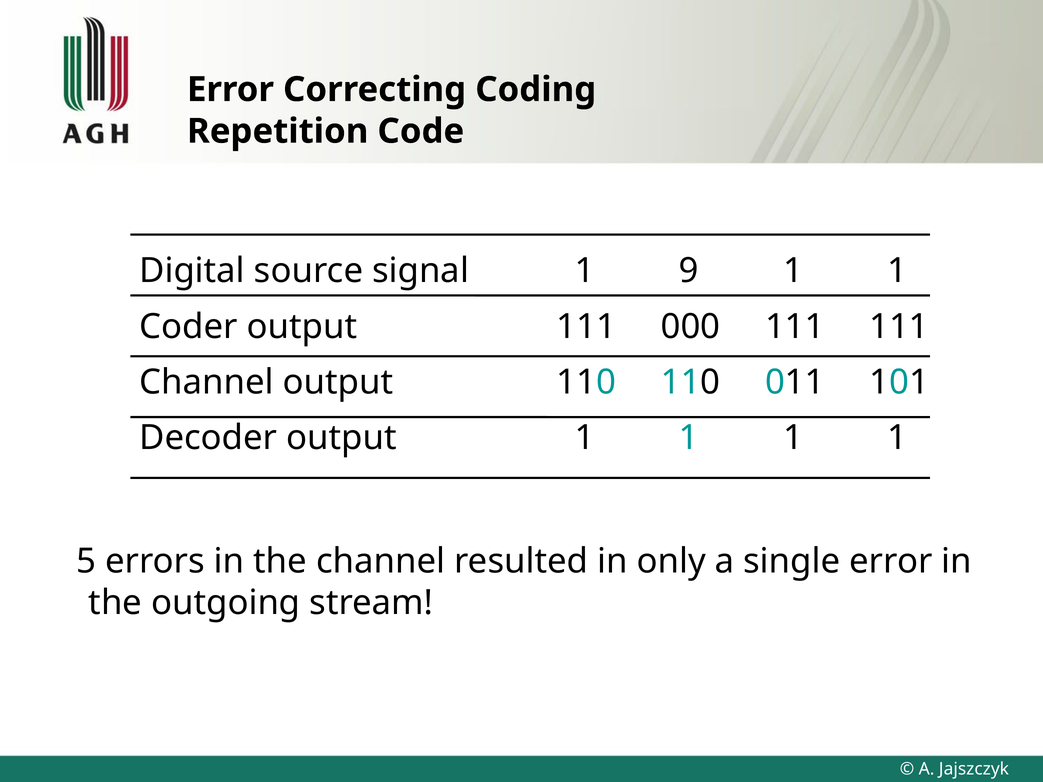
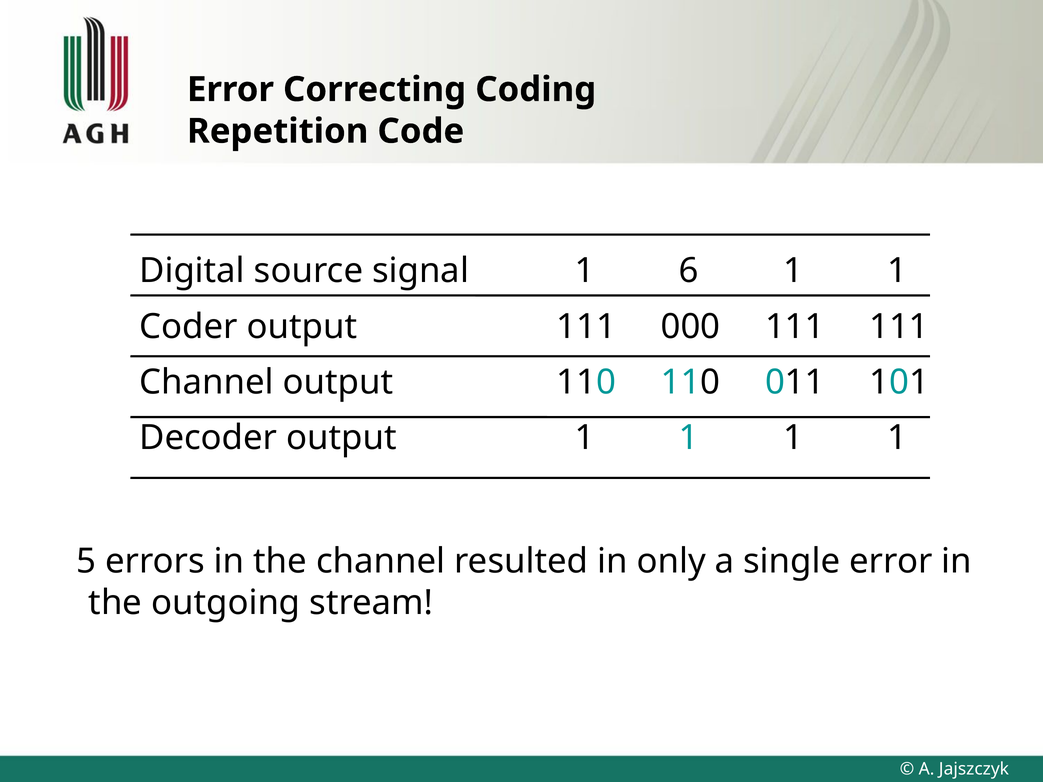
9: 9 -> 6 (689, 271)
